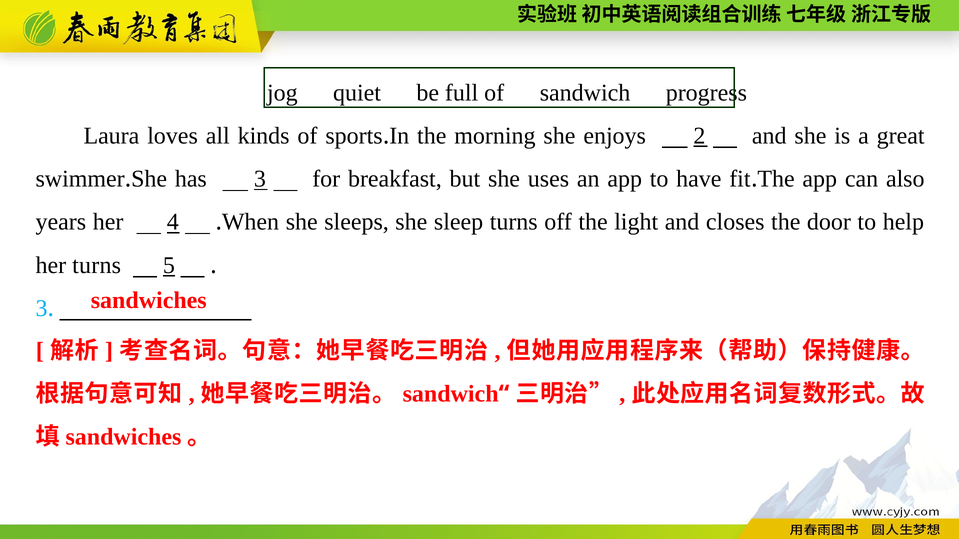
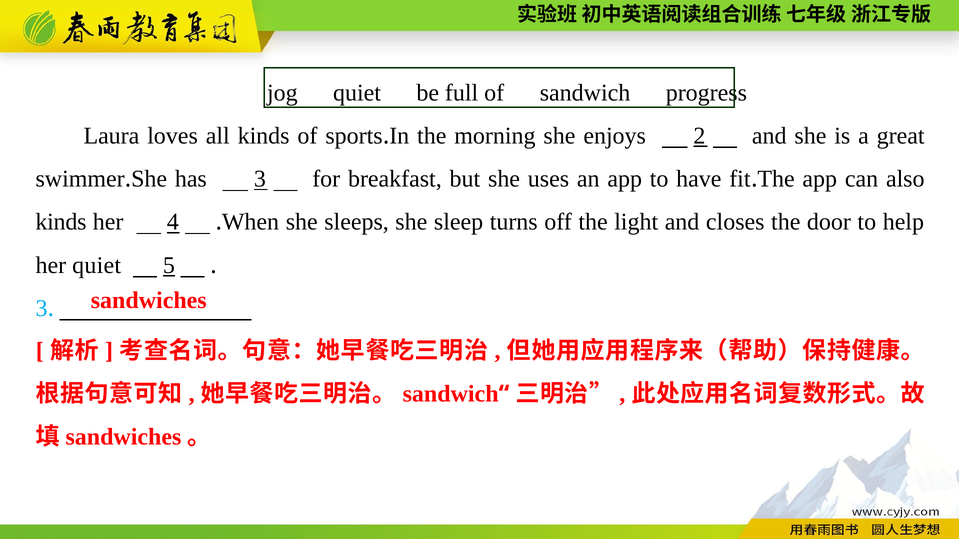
years: years -> kinds (61, 222)
her turns: turns -> quiet (97, 265)
